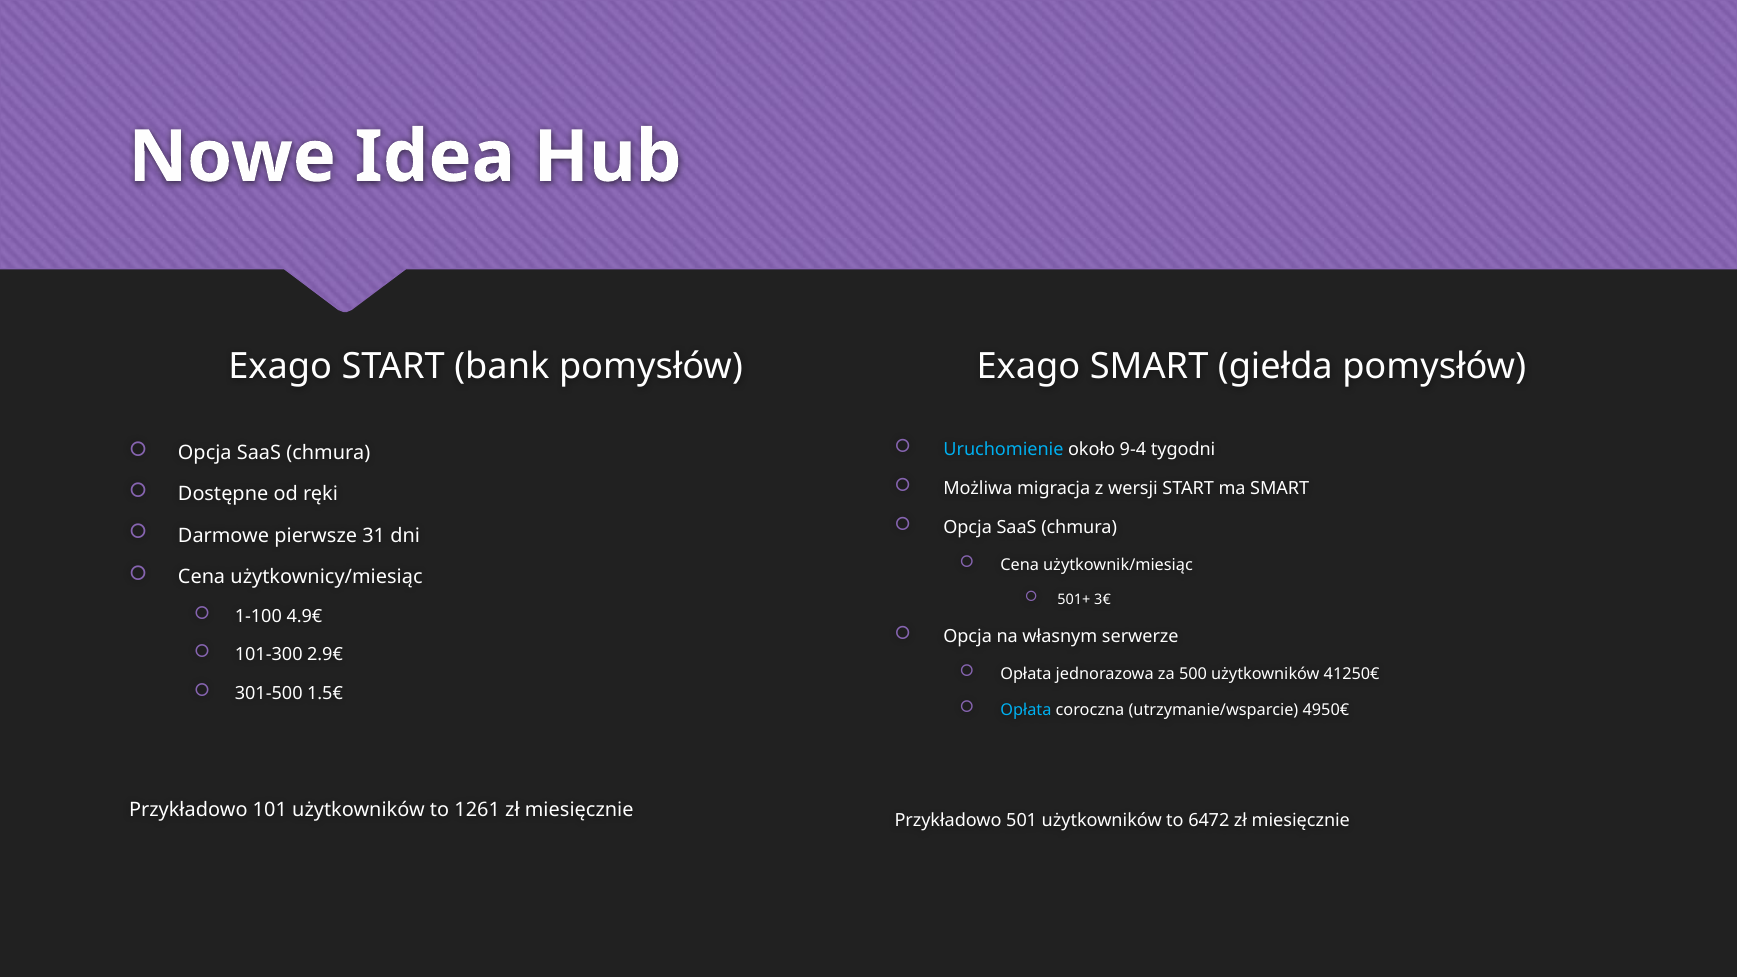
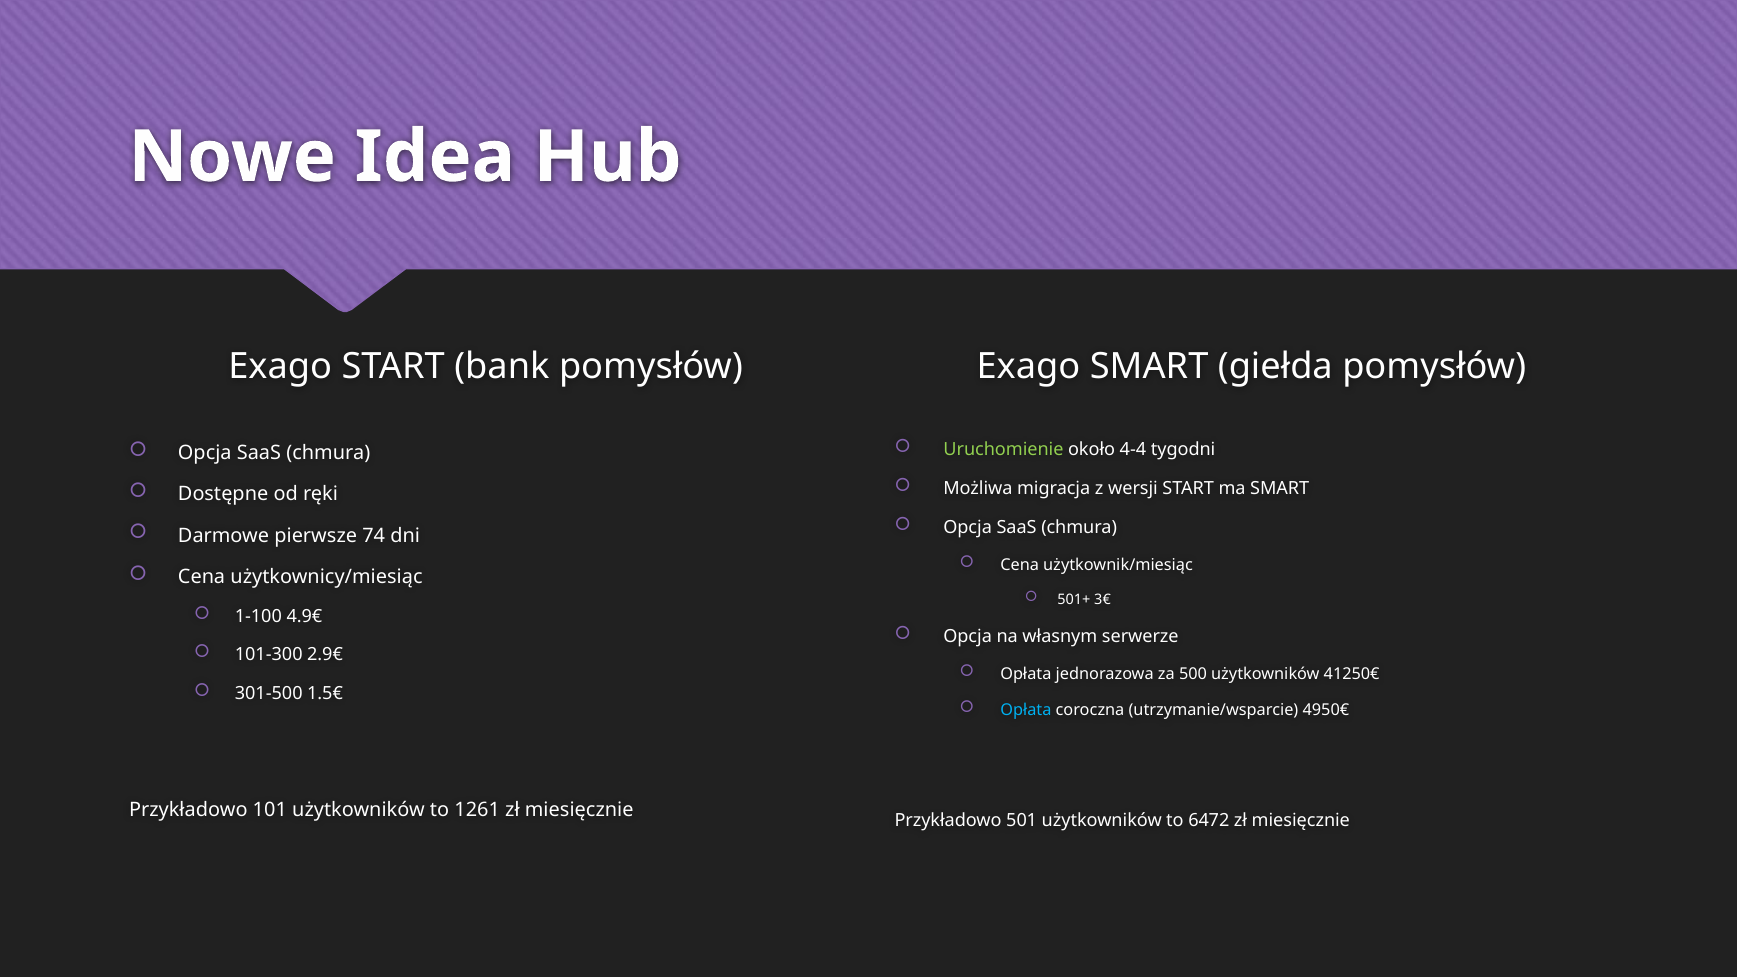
Uruchomienie colour: light blue -> light green (1003, 450)
9-4: 9-4 -> 4-4 (1133, 450)
31: 31 -> 74 (374, 536)
